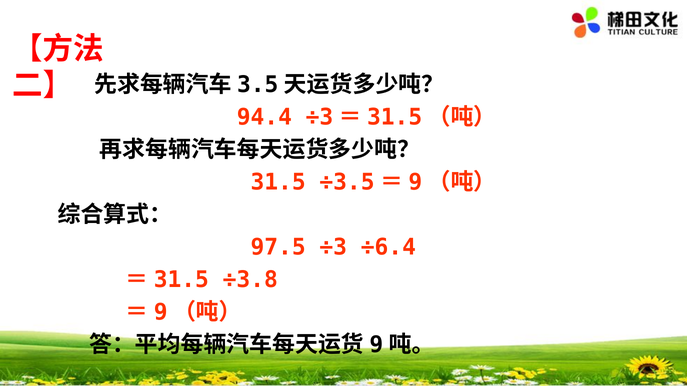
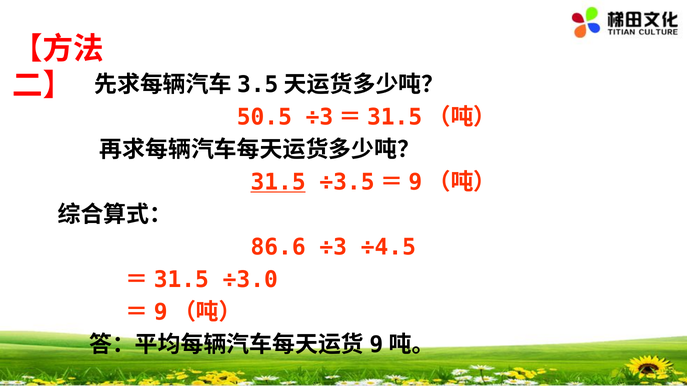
94.4: 94.4 -> 50.5 (264, 117)
31.5 underline: none -> present (278, 182)
97.5: 97.5 -> 86.6 (278, 247)
÷6.4: ÷6.4 -> ÷4.5 (388, 247)
÷3.8: ÷3.8 -> ÷3.0 (250, 280)
